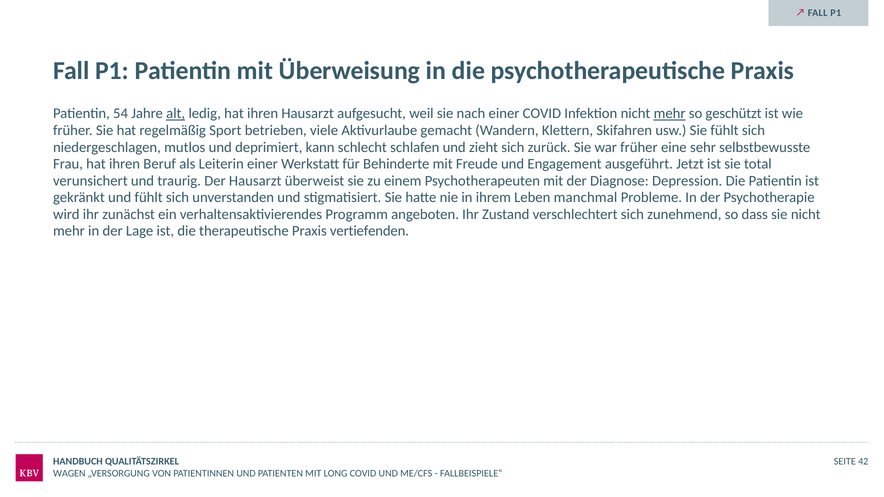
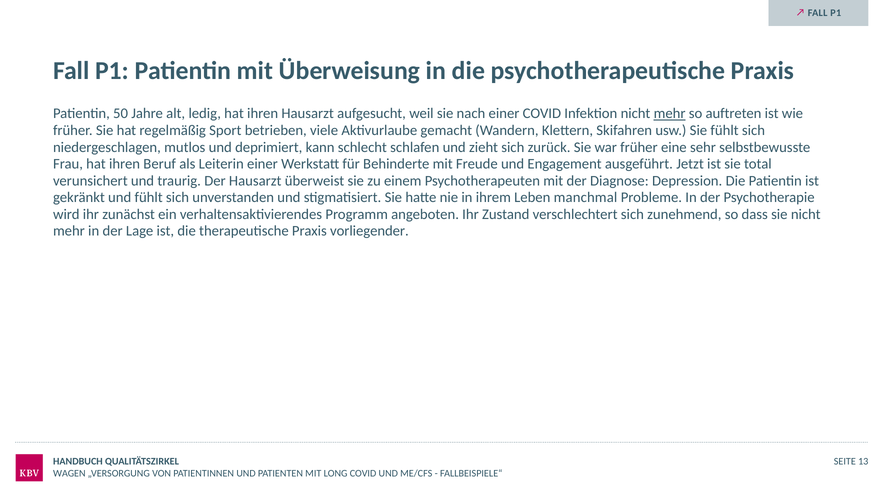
54: 54 -> 50 (121, 114)
alt underline: present -> none (176, 114)
geschützt: geschützt -> auftreten (734, 114)
vertiefenden: vertiefenden -> vorliegender (369, 231)
42: 42 -> 13 (863, 462)
